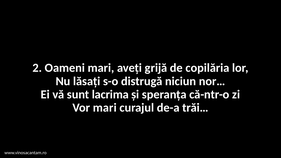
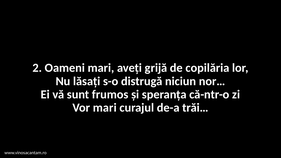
lacrima: lacrima -> frumos (110, 94)
